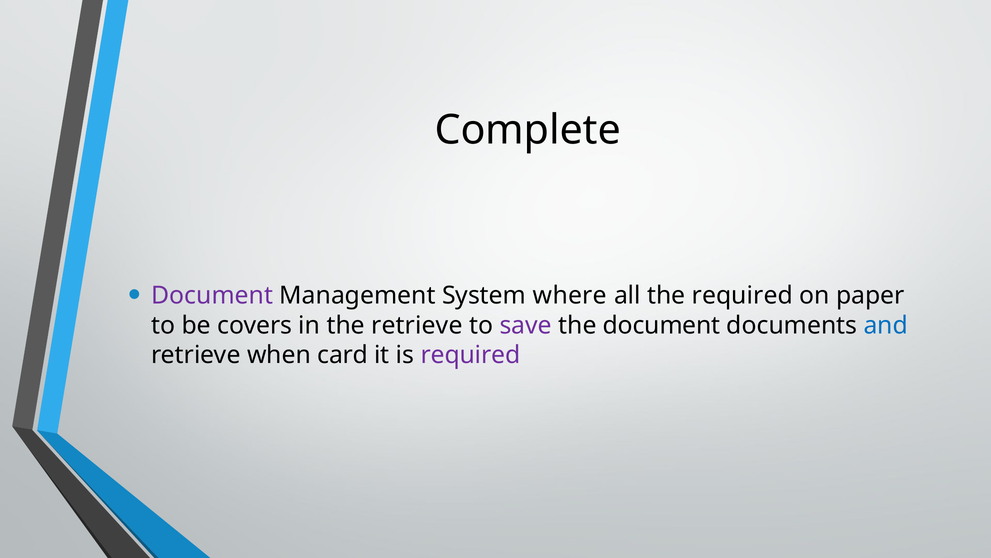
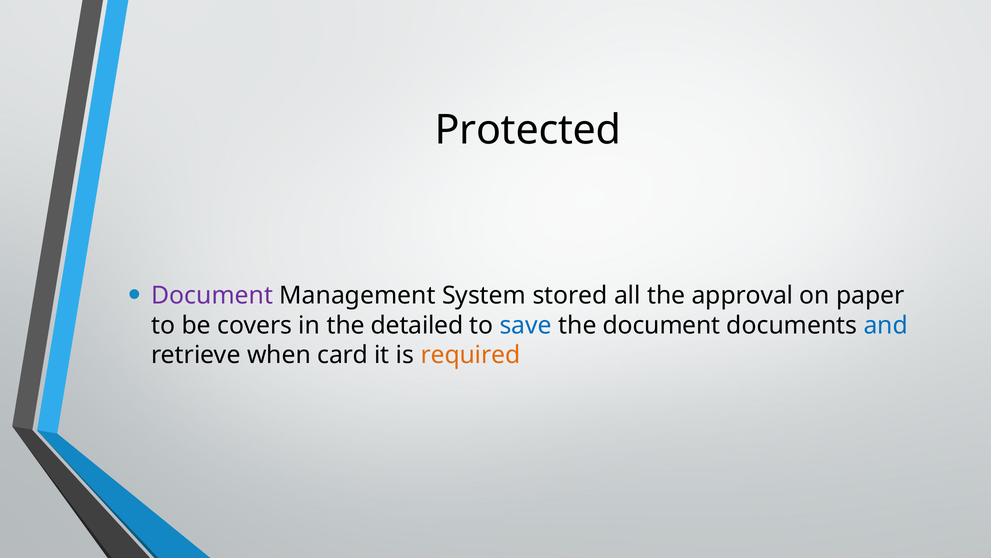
Complete: Complete -> Protected (528, 130)
where: where -> stored (570, 295)
the required: required -> approval (742, 295)
the retrieve: retrieve -> detailed (417, 325)
save colour: purple -> blue (526, 325)
required colour: purple -> orange (470, 355)
